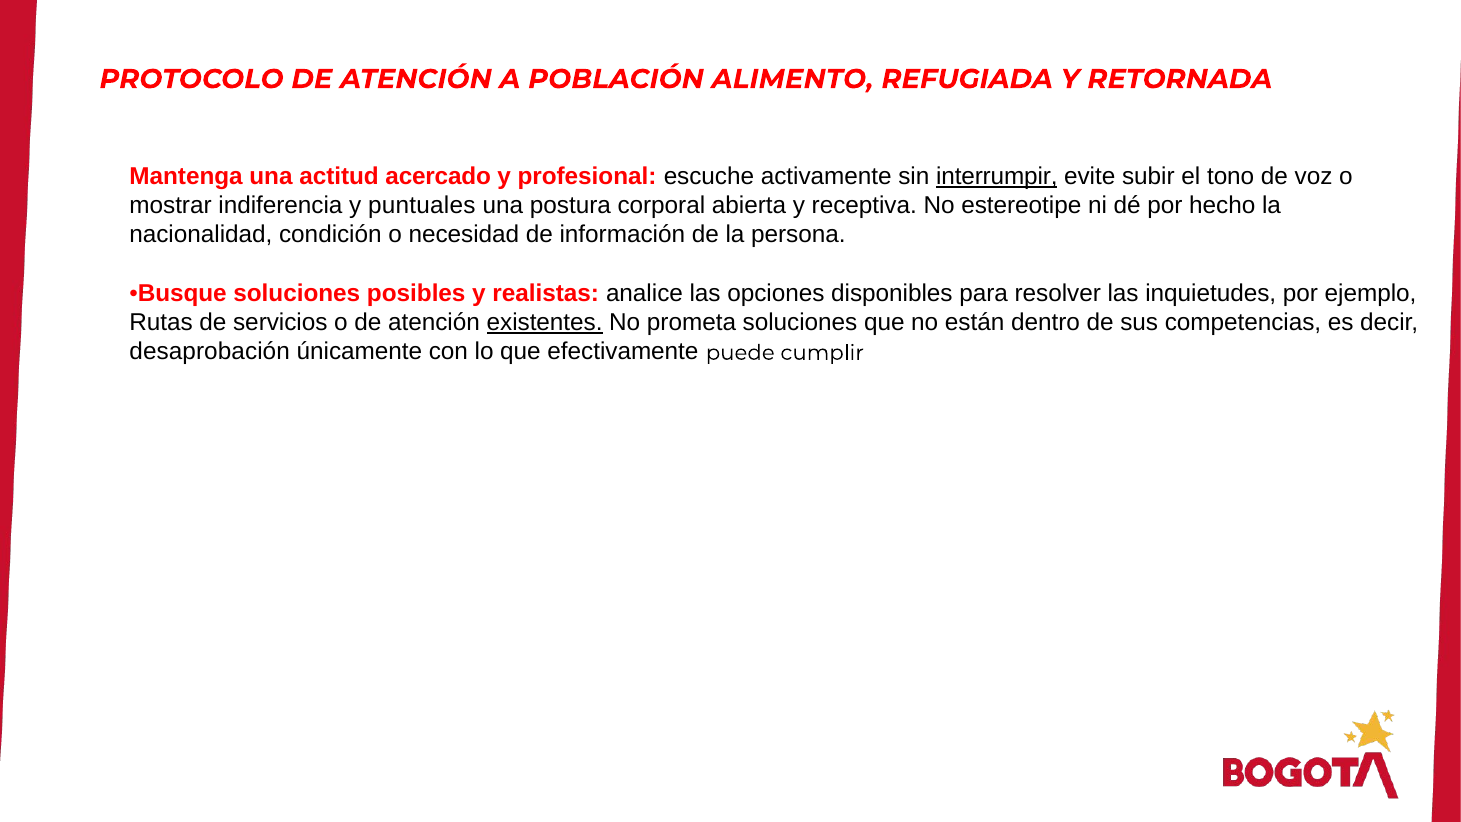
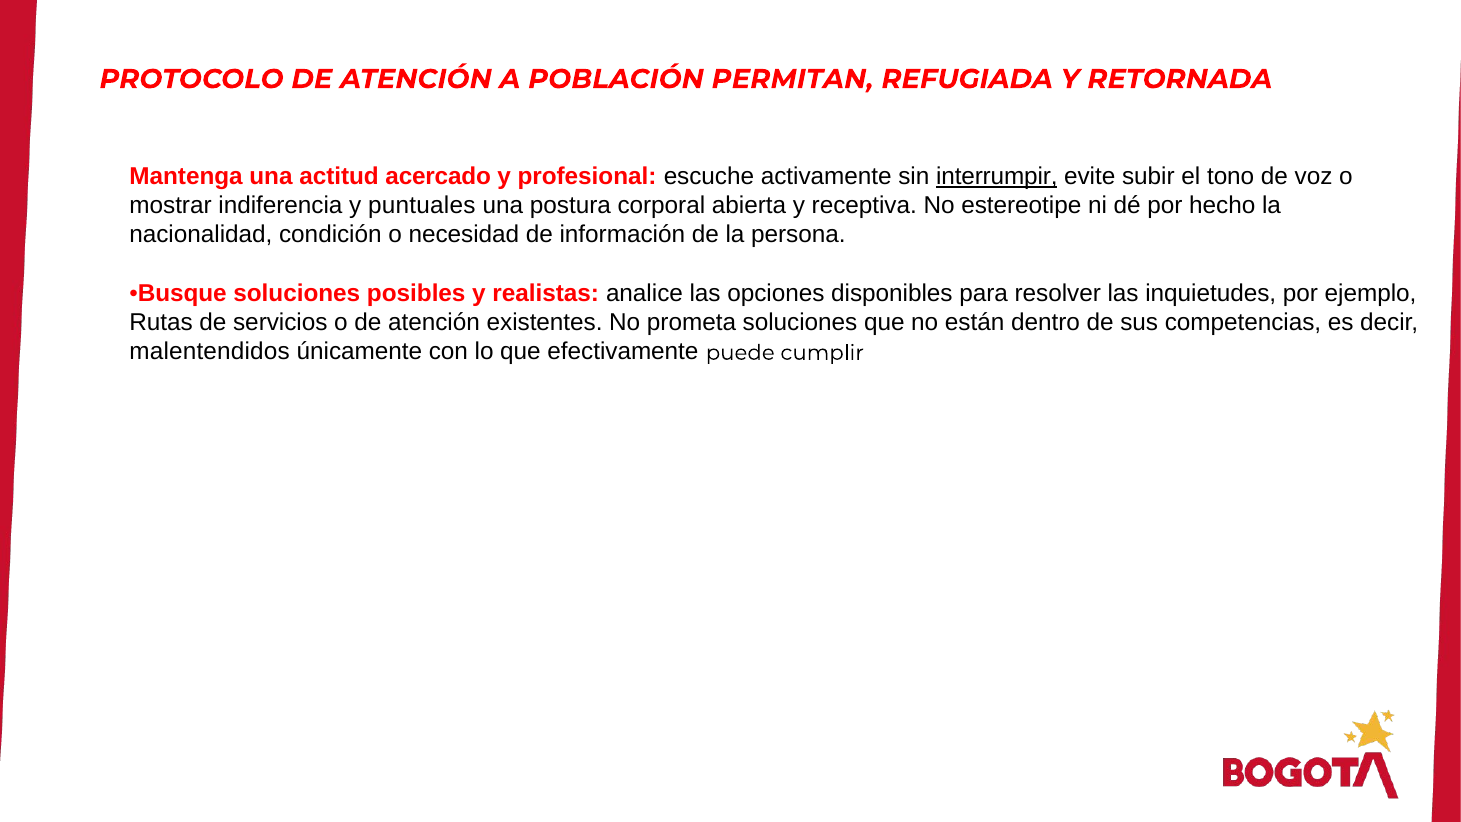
ALIMENTO: ALIMENTO -> PERMITAN (793, 79)
existentes underline: present -> none (545, 322)
desaprobación: desaprobación -> malentendidos (210, 352)
